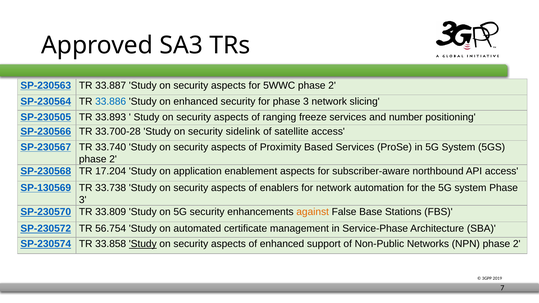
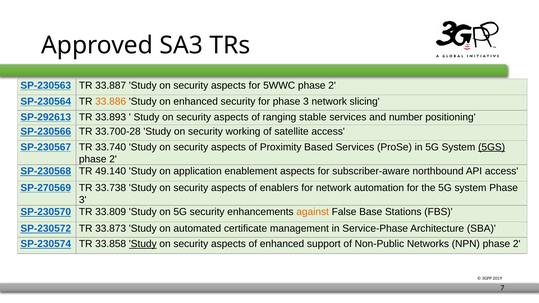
33.886 colour: blue -> orange (111, 101)
SP-230505: SP-230505 -> SP-292613 (46, 117)
freeze: freeze -> stable (313, 117)
sidelink: sidelink -> working (243, 132)
5GS underline: none -> present (492, 147)
17.204: 17.204 -> 49.140 (111, 171)
SP-130569: SP-130569 -> SP-270569 (46, 188)
56.754: 56.754 -> 33.873 (111, 229)
